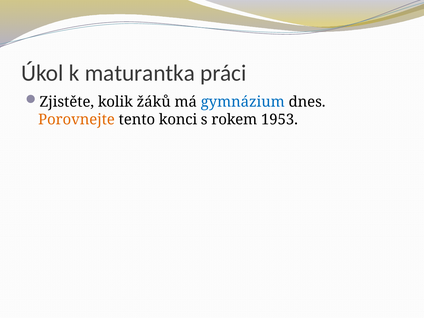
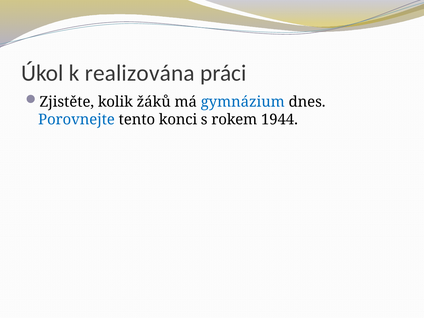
maturantka: maturantka -> realizována (140, 73)
Porovnejte colour: orange -> blue (77, 120)
1953: 1953 -> 1944 (279, 120)
